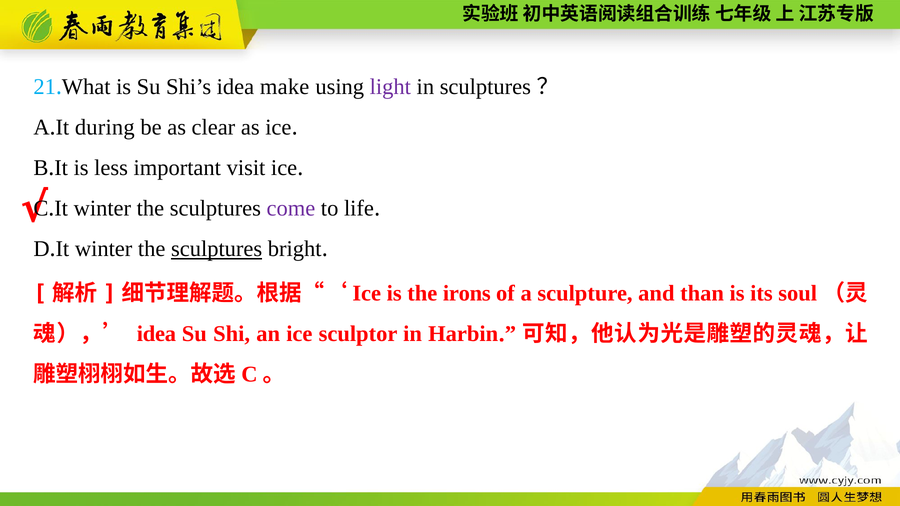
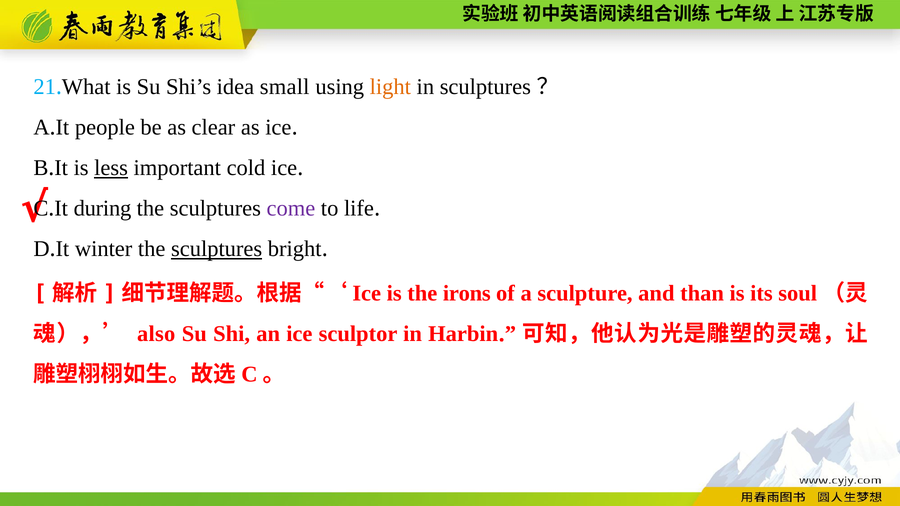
make: make -> small (285, 87)
light colour: purple -> orange (390, 87)
during: during -> people (105, 128)
less underline: none -> present (111, 168)
visit: visit -> cold (246, 168)
winter: winter -> during (102, 209)
idea: idea -> also (156, 334)
